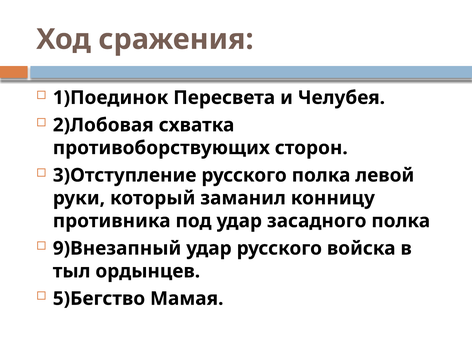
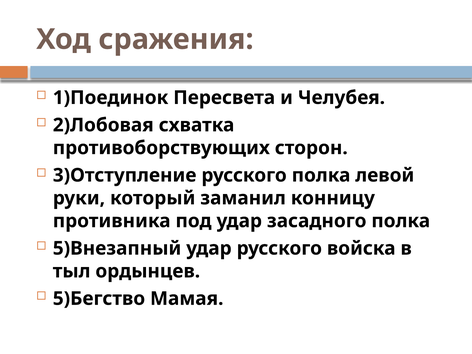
9)Внезапный: 9)Внезапный -> 5)Внезапный (117, 248)
